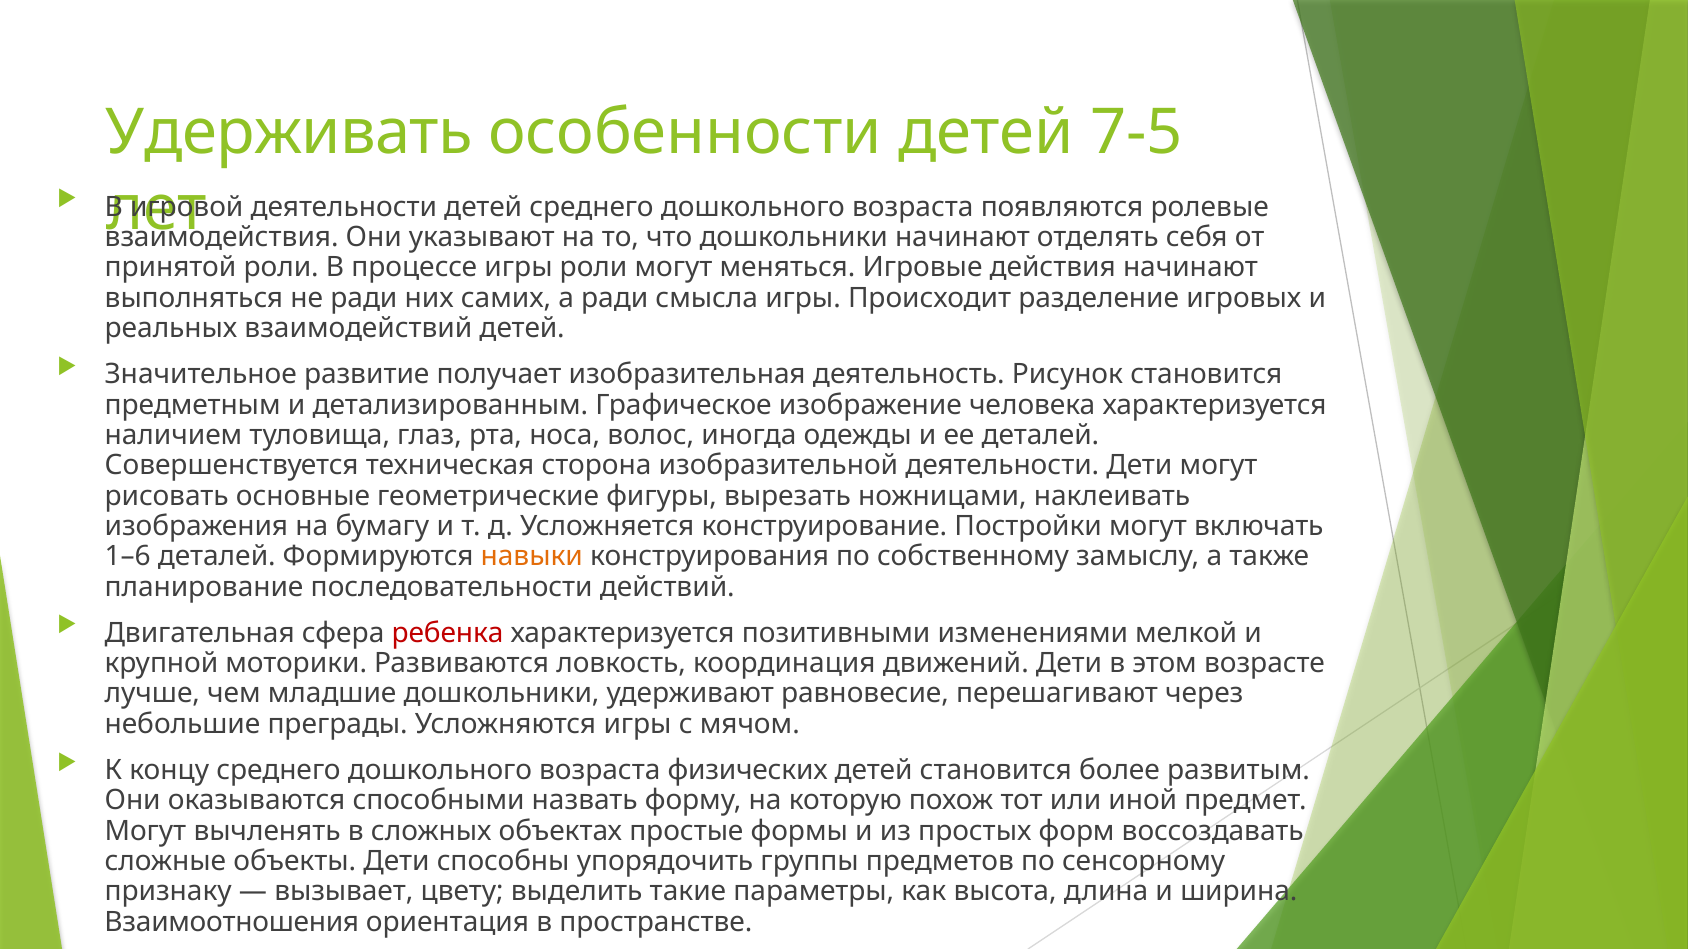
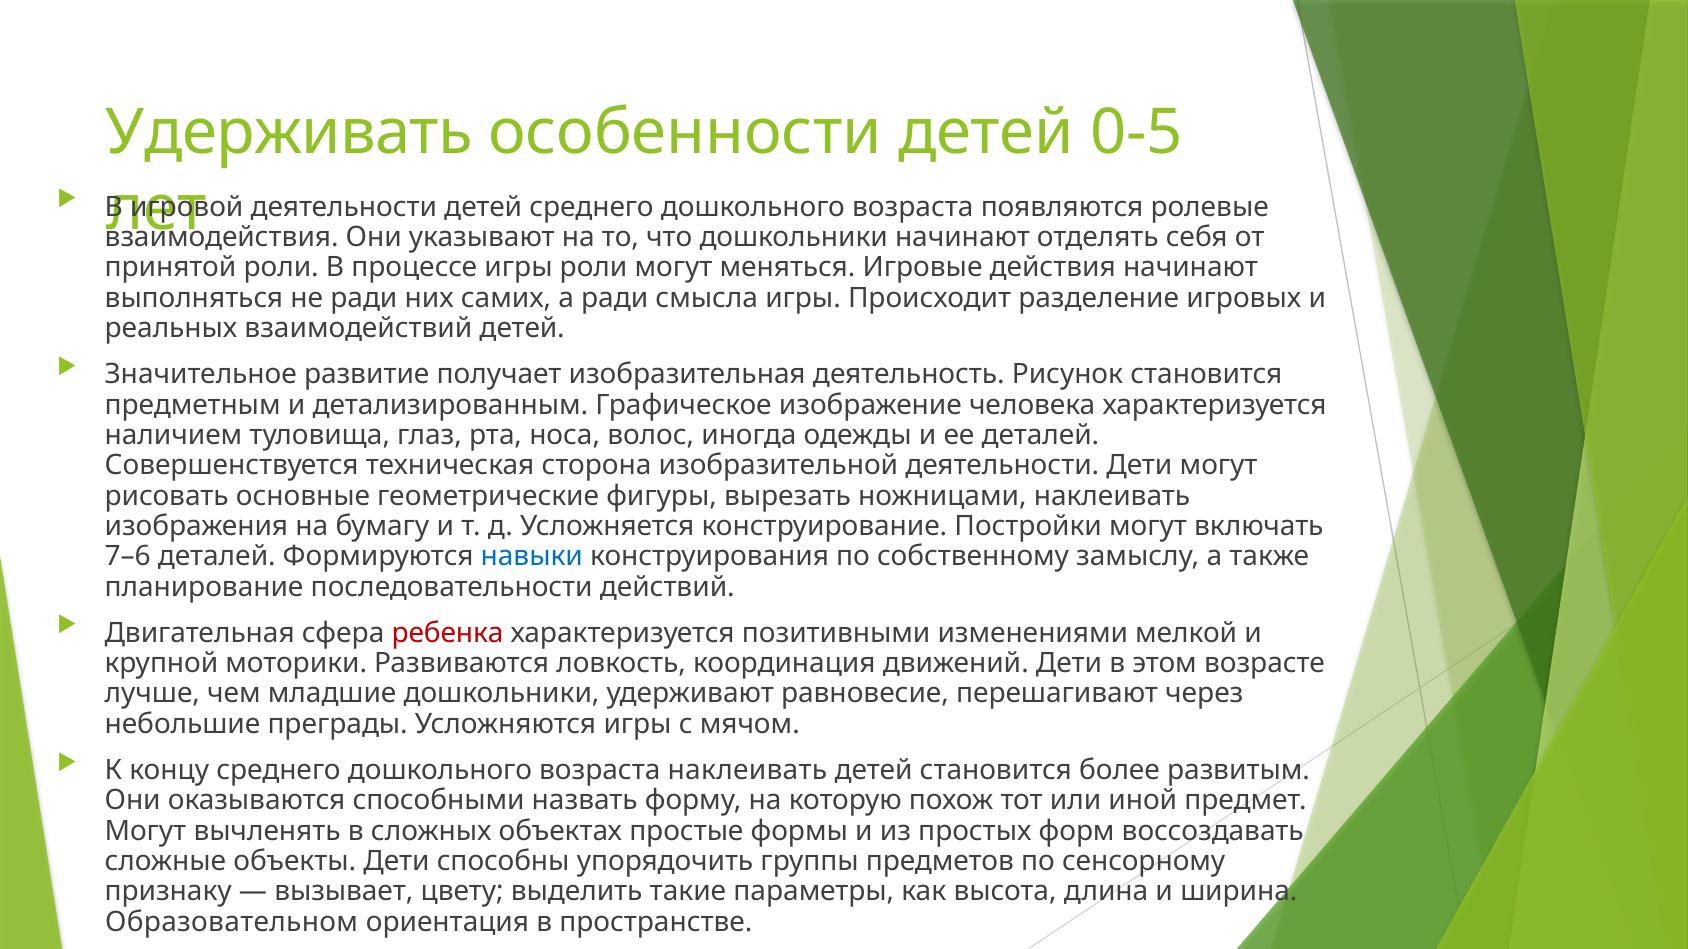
7-5: 7-5 -> 0-5 (1137, 133)
1–6: 1–6 -> 7–6 (128, 557)
навыки colour: orange -> blue (532, 557)
возраста физических: физических -> наклеивать (747, 770)
Взаимоотношения: Взаимоотношения -> Образовательном (232, 922)
